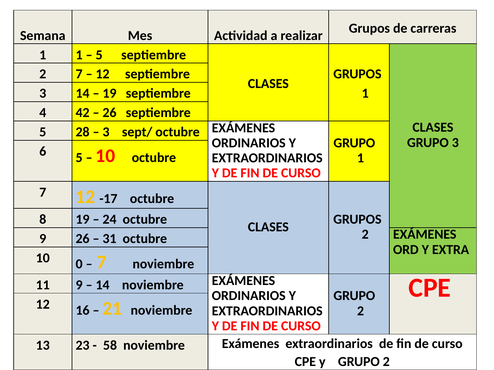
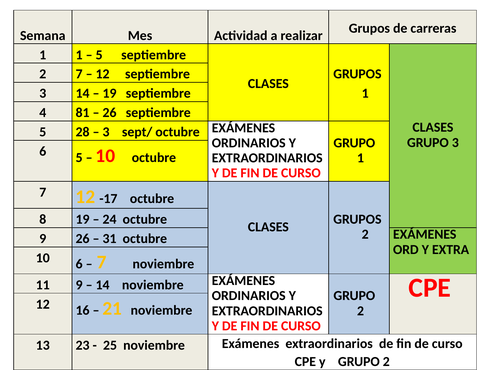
42: 42 -> 81 (83, 113)
10 0: 0 -> 6 (79, 264)
58: 58 -> 25 (110, 346)
